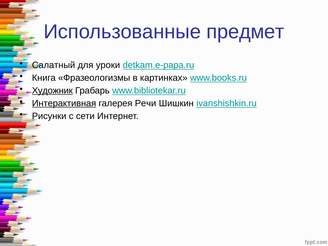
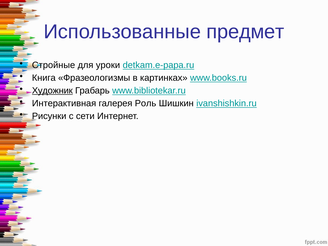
Салатный: Салатный -> Стройные (54, 65)
Интерактивная underline: present -> none (64, 103)
Речи: Речи -> Роль (146, 103)
